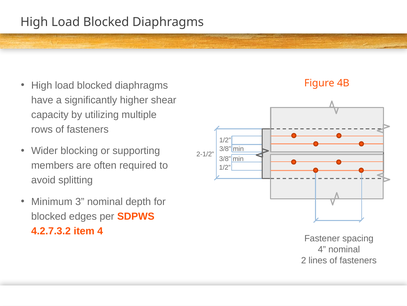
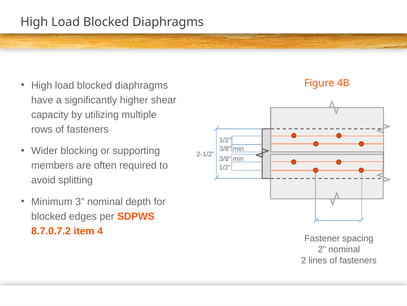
4.2.7.3.2: 4.2.7.3.2 -> 8.7.0.7.2 (51, 230)
4: 4 -> 2 (322, 249)
